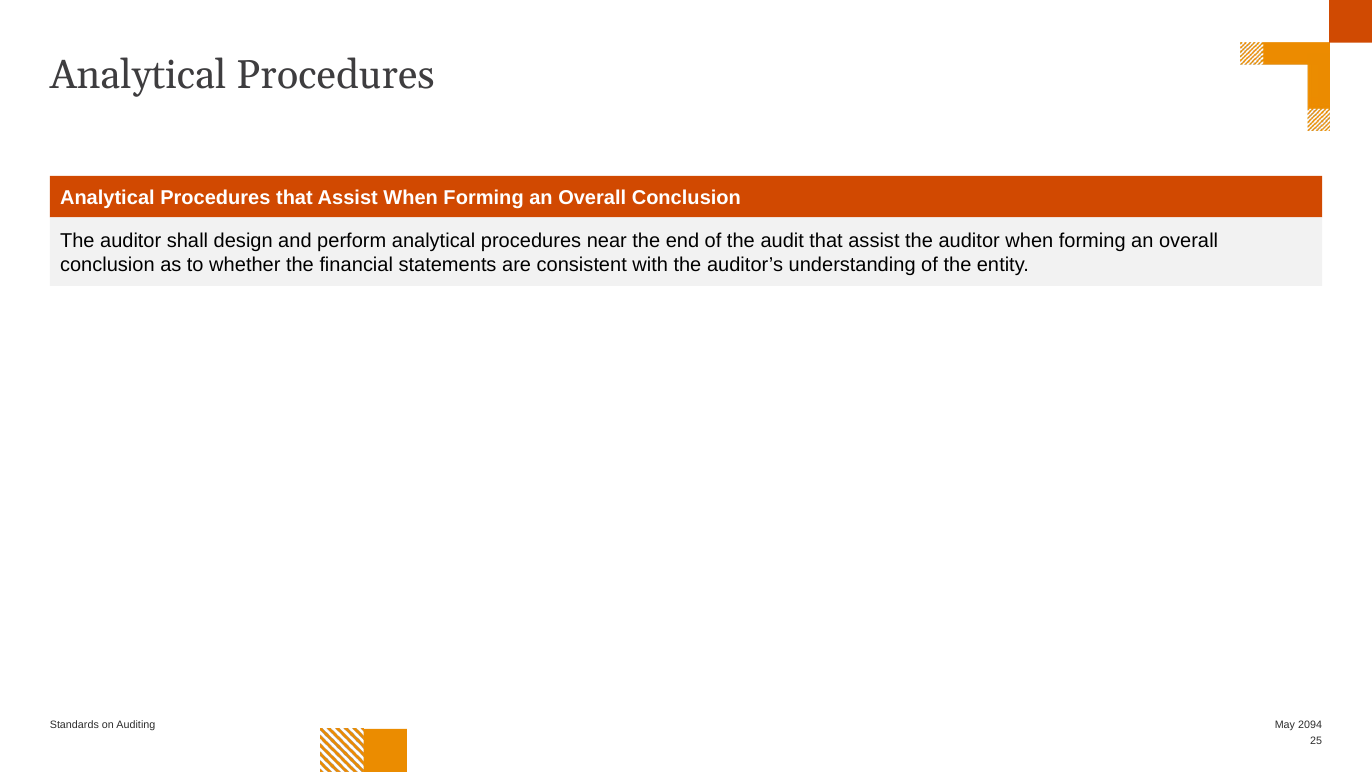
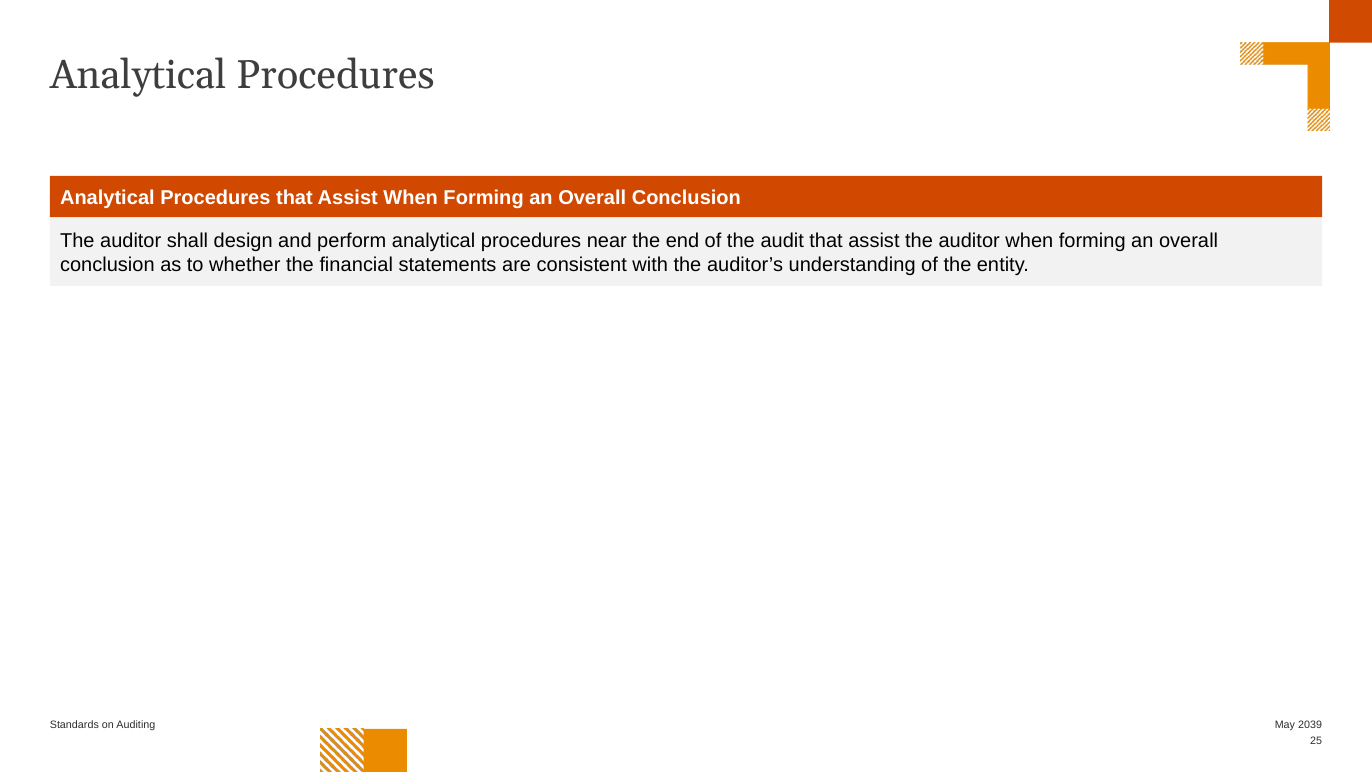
2094: 2094 -> 2039 (1310, 725)
